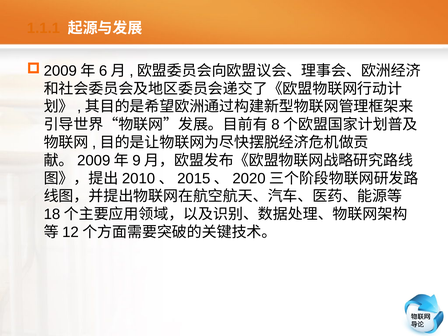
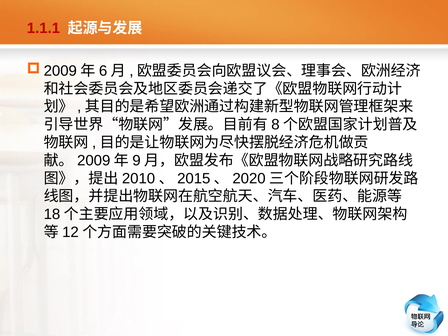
1.1.1 colour: orange -> red (43, 28)
